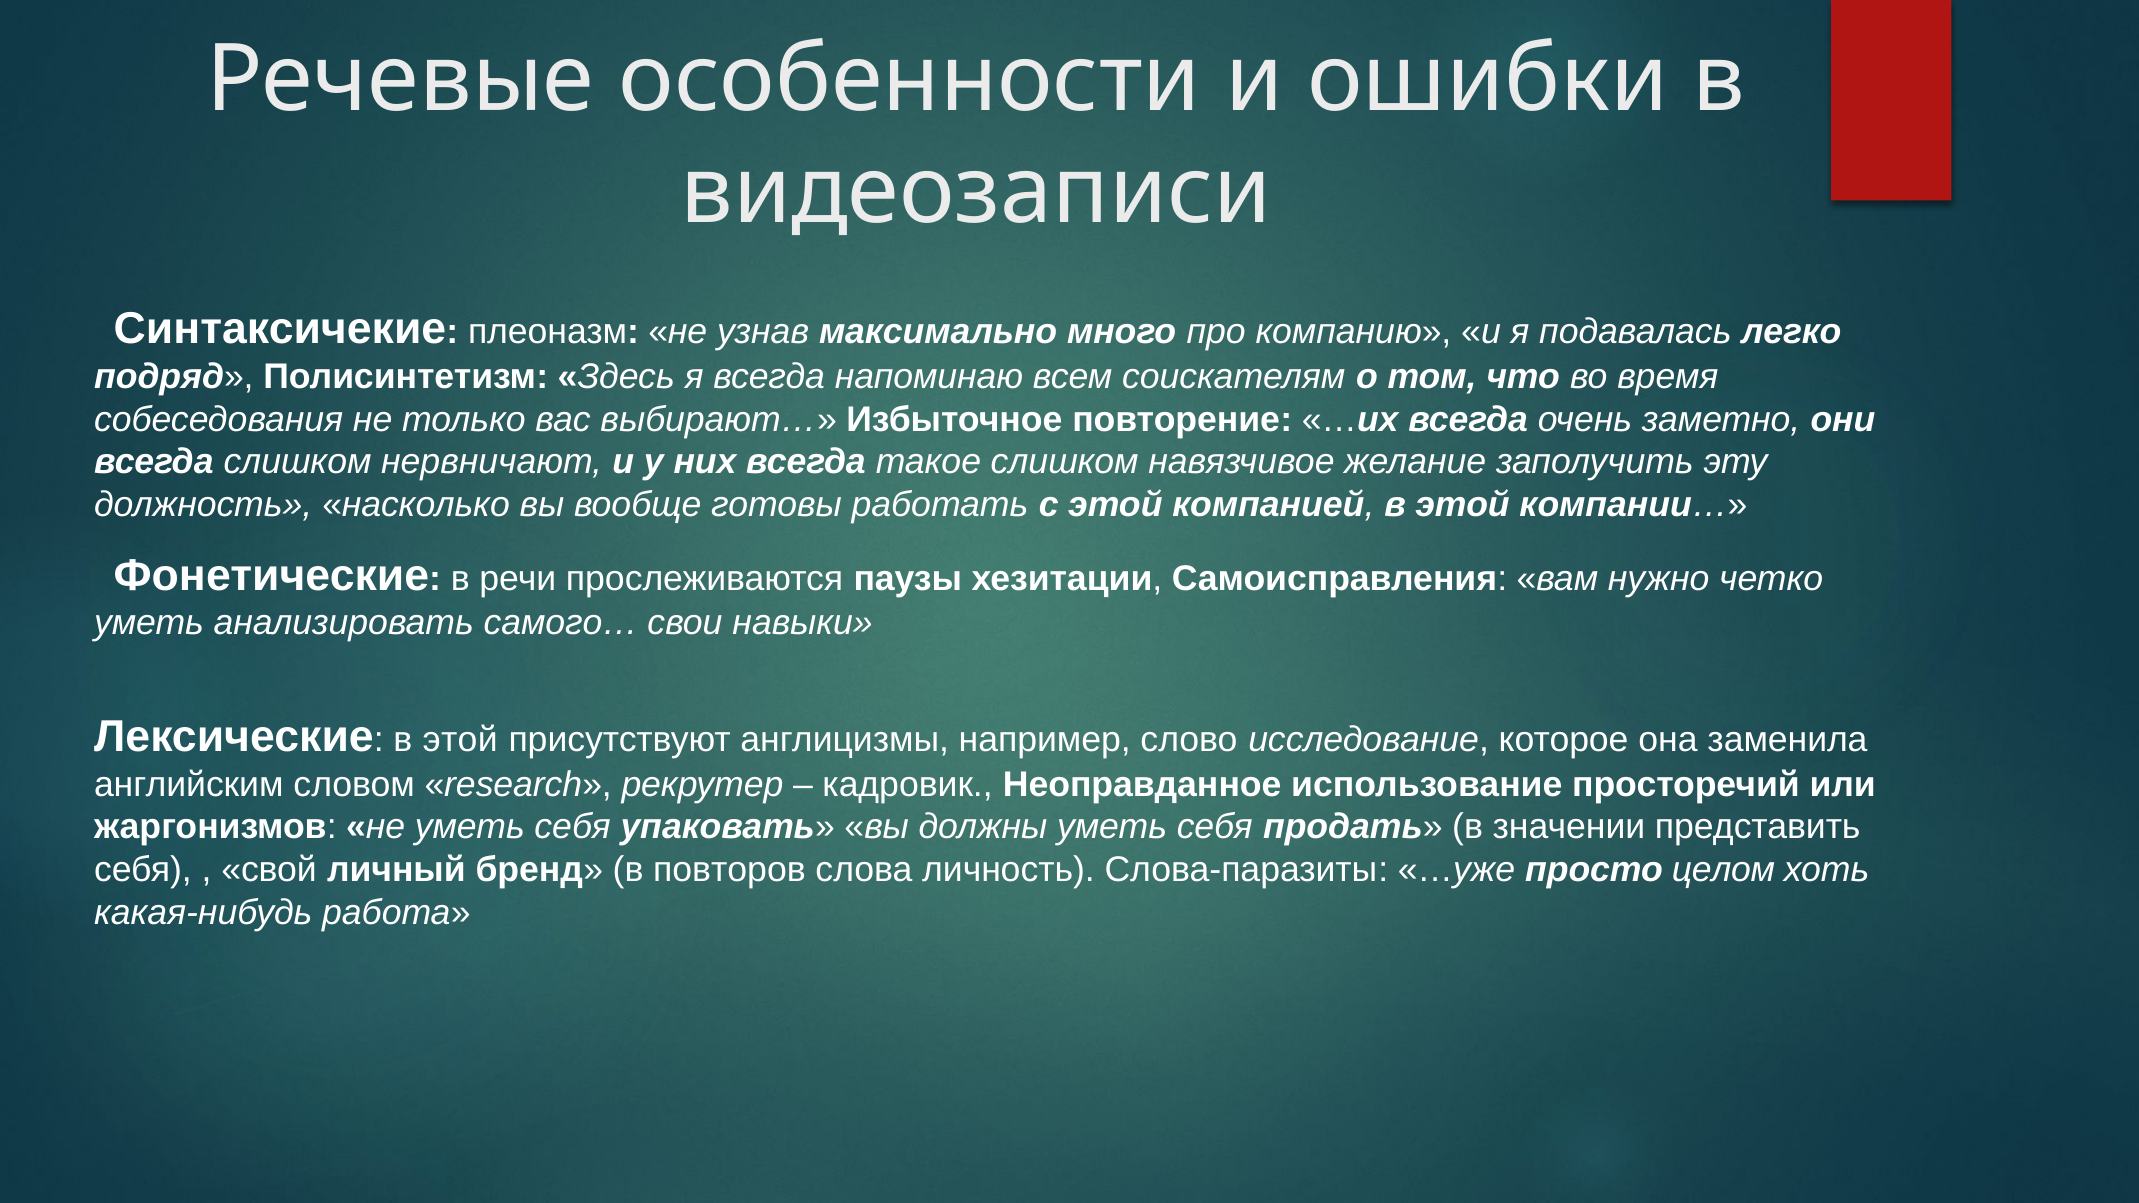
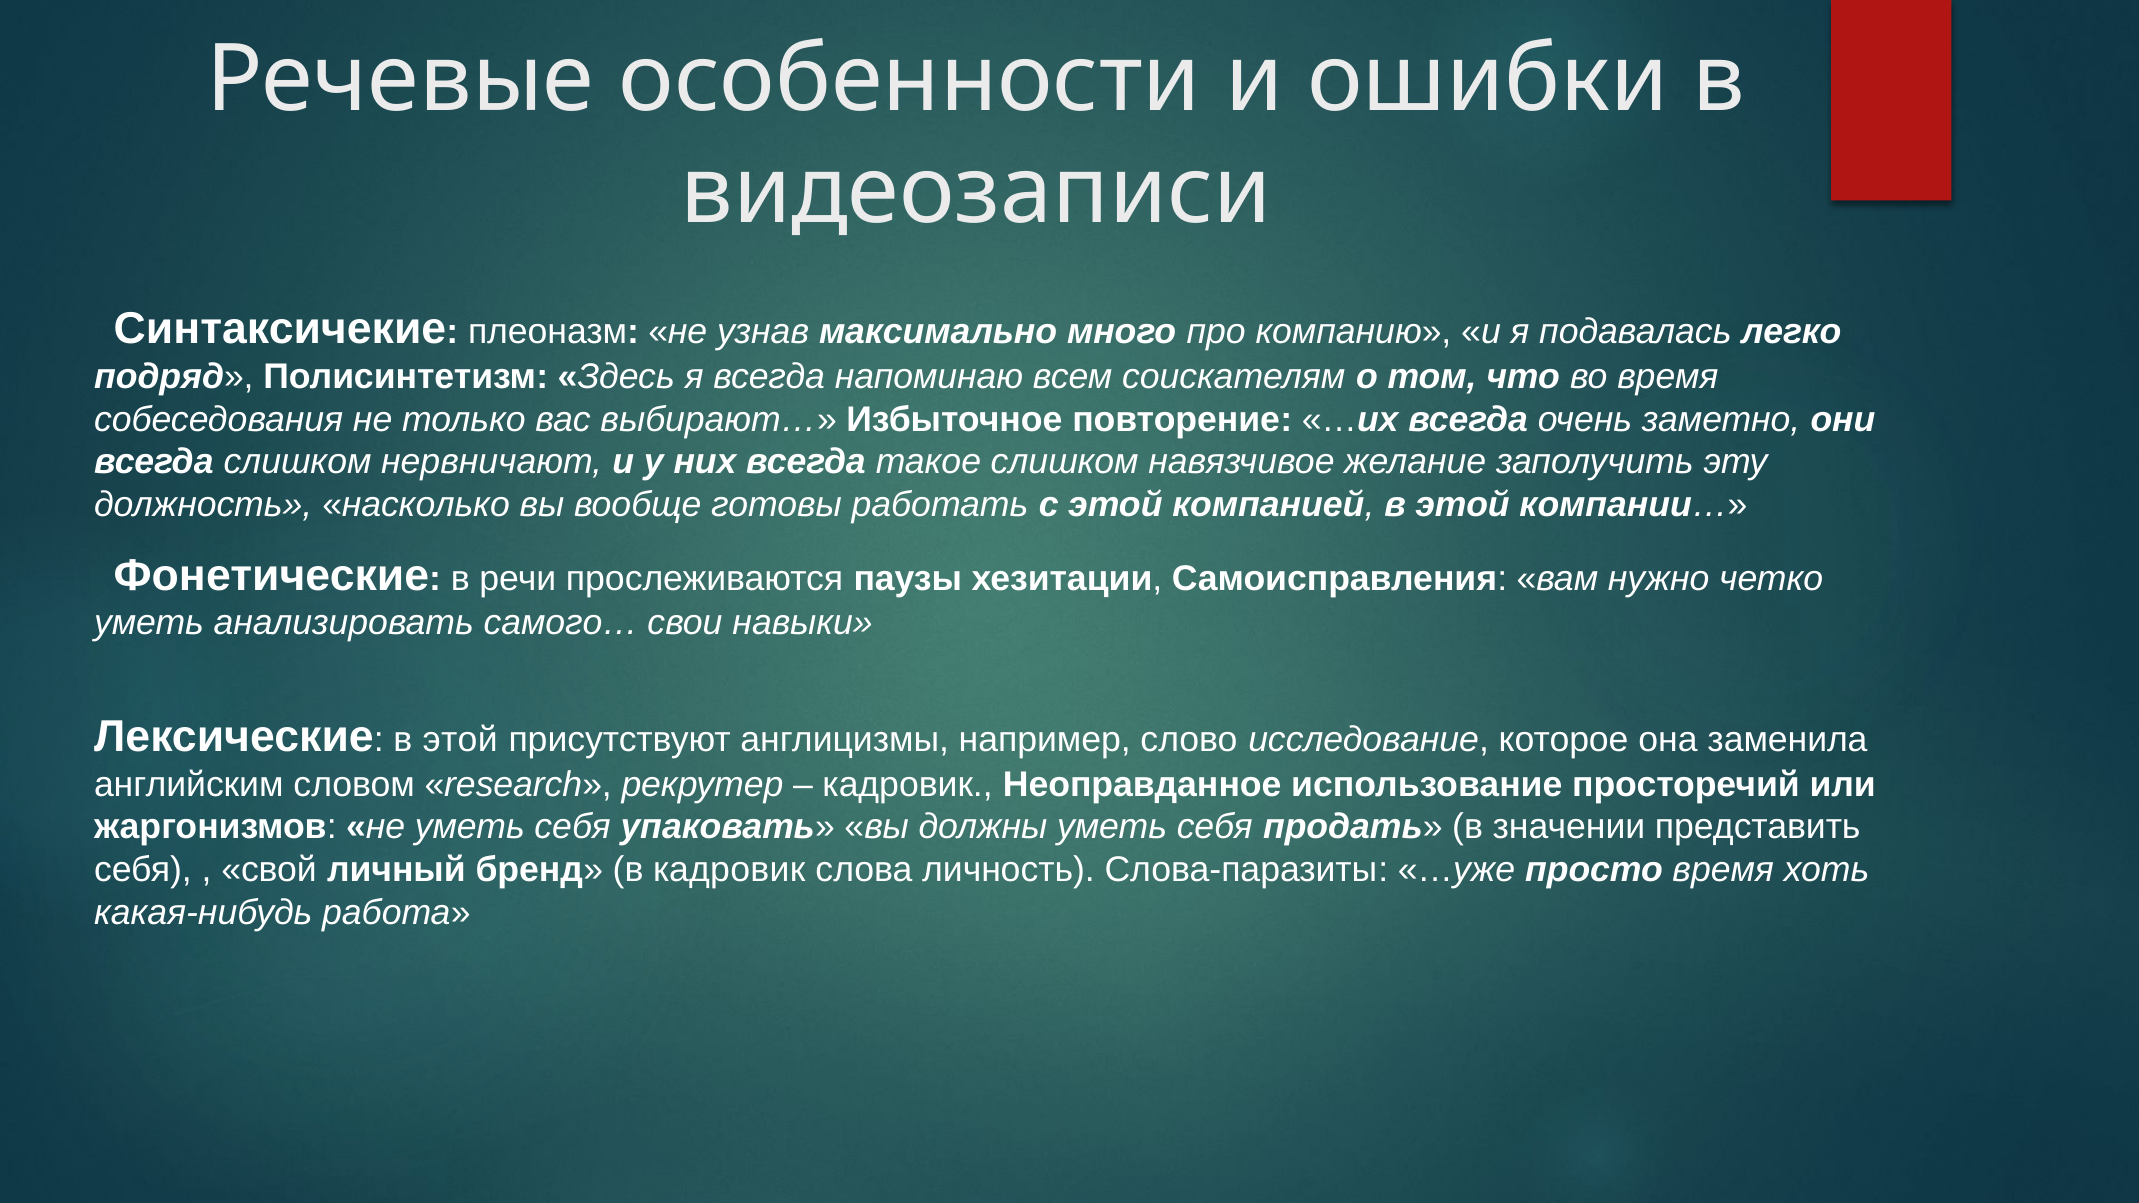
в повторов: повторов -> кадровик (729, 870)
просто целом: целом -> время (1723, 870)
